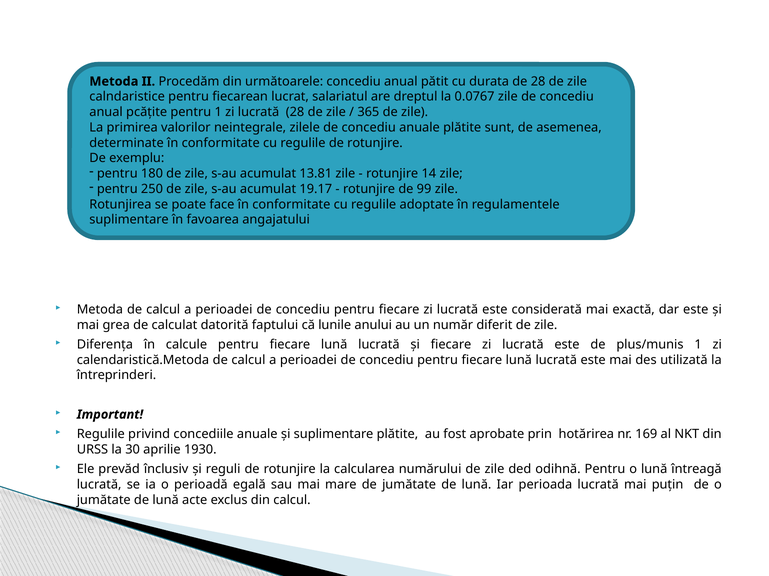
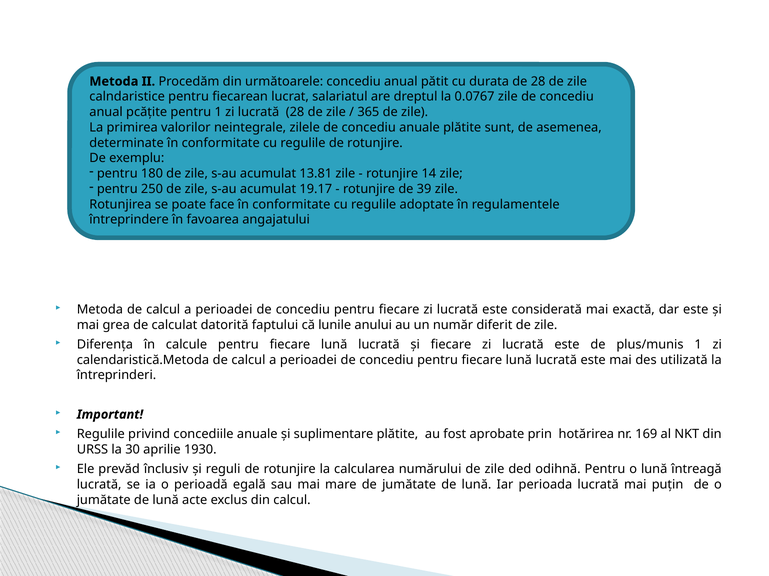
99: 99 -> 39 (424, 189)
suplimentare: suplimentare -> întreprindere (129, 220)
